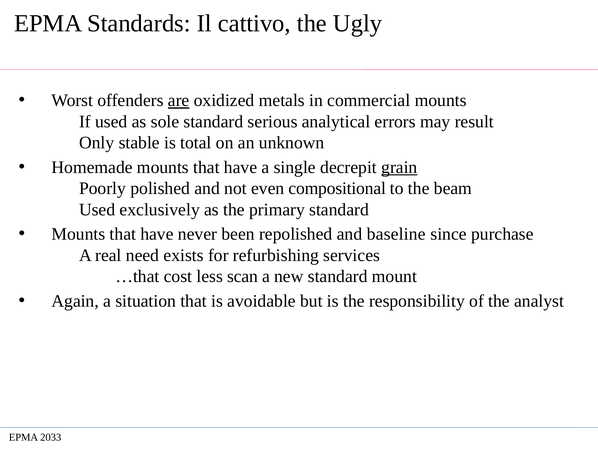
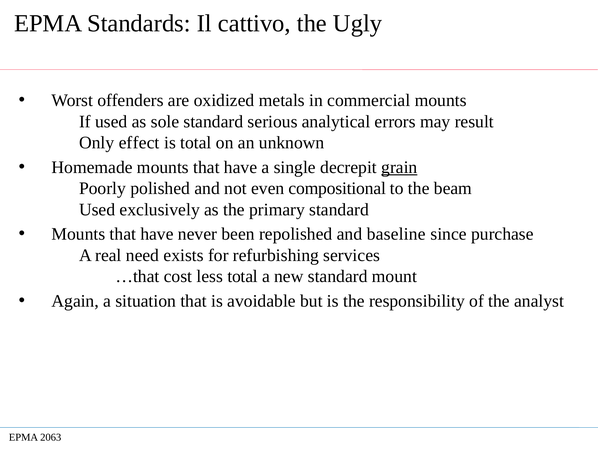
are underline: present -> none (179, 100)
stable: stable -> effect (139, 143)
less scan: scan -> total (243, 276)
2033: 2033 -> 2063 (51, 437)
